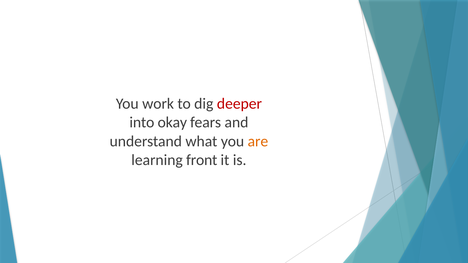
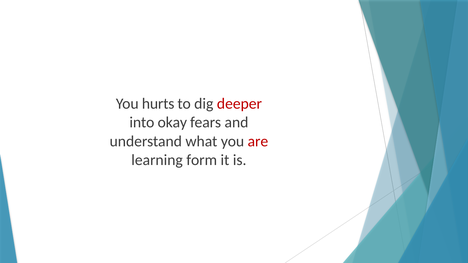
work: work -> hurts (158, 104)
are colour: orange -> red (258, 141)
front: front -> form (202, 160)
